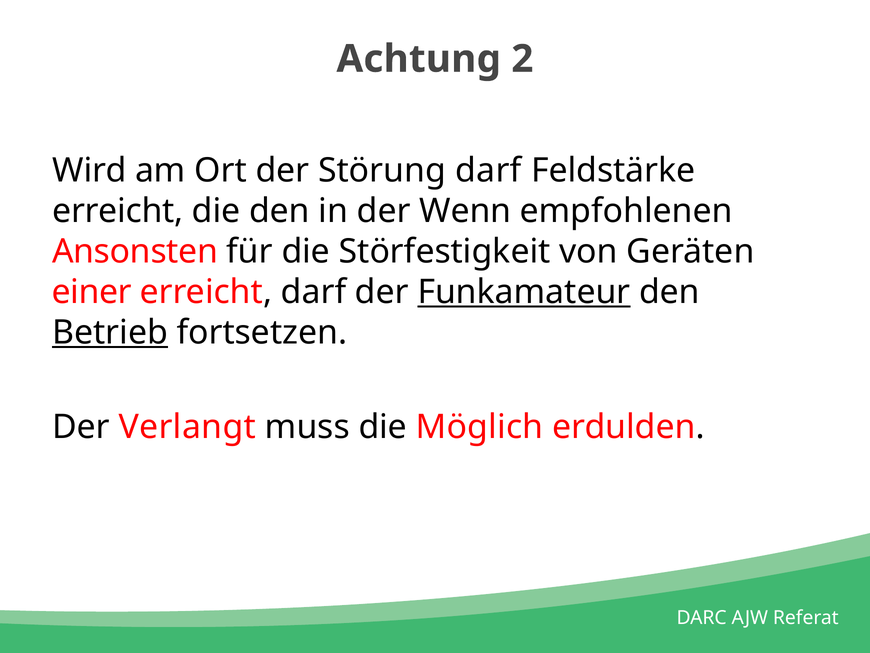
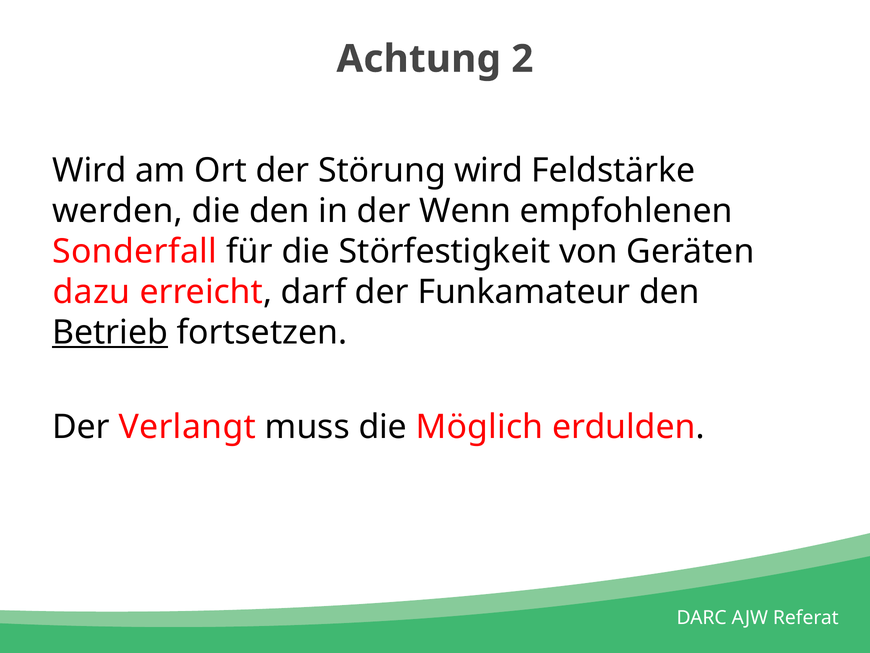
Störung darf: darf -> wird (489, 170)
erreicht: erreicht -> werden (117, 211)
Ansonsten: Ansonsten -> Sonderfall (135, 251)
einer: einer -> dazu (91, 292)
Funkamateur underline: present -> none (524, 292)
